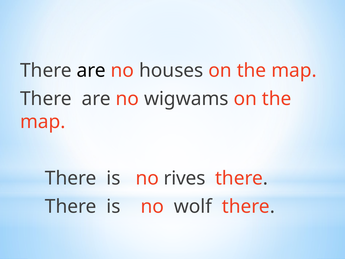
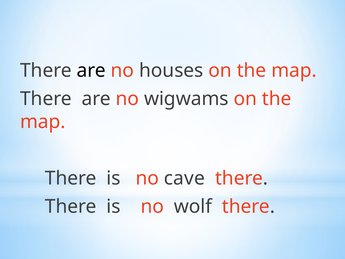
rives: rives -> cave (184, 178)
